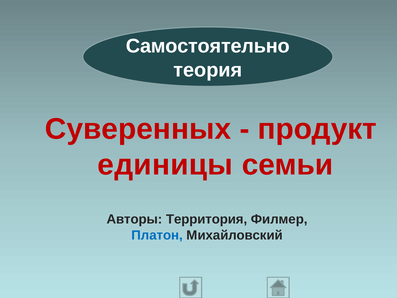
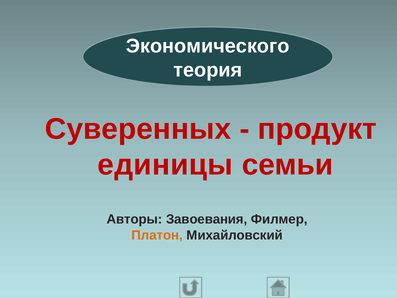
Самостоятельно: Самостоятельно -> Экономического (208, 46)
Территория: Территория -> Завоевания (207, 219)
Платон colour: blue -> orange (157, 235)
